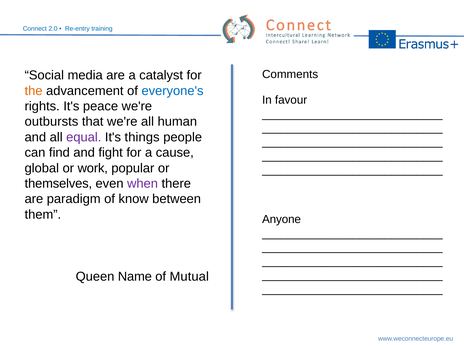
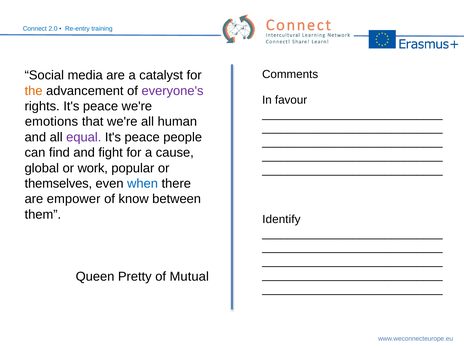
everyone's colour: blue -> purple (173, 91)
outbursts: outbursts -> emotions (51, 122)
things: things -> peace (142, 137)
when colour: purple -> blue (143, 184)
paradigm: paradigm -> empower (74, 199)
Anyone: Anyone -> Identify (281, 219)
Name: Name -> Pretty (135, 276)
